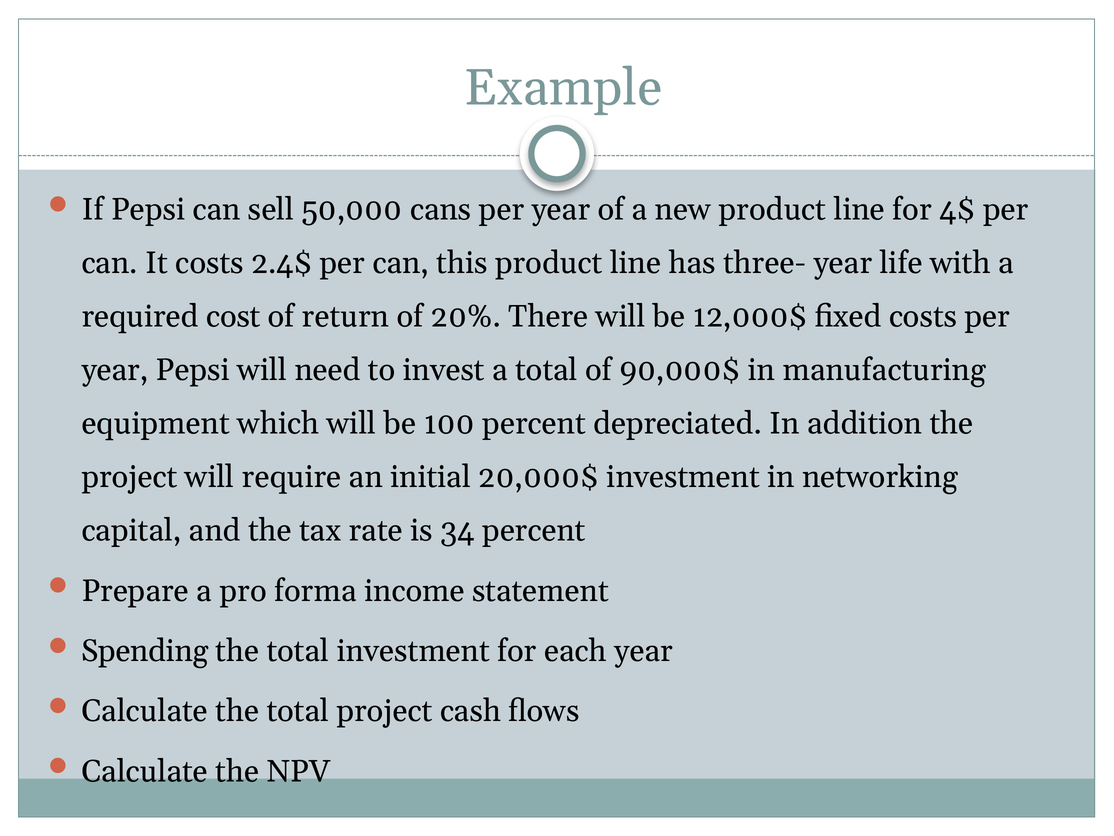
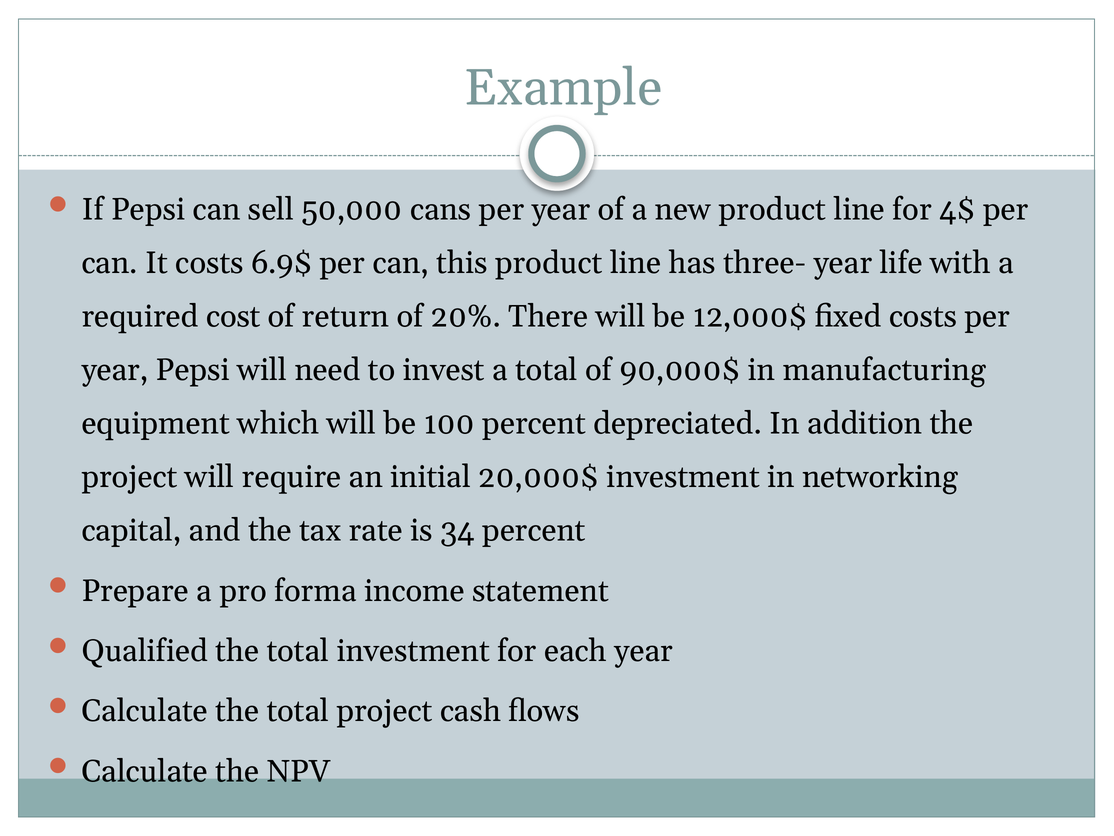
2.4$: 2.4$ -> 6.9$ (282, 263)
Spending: Spending -> Qualified (145, 651)
